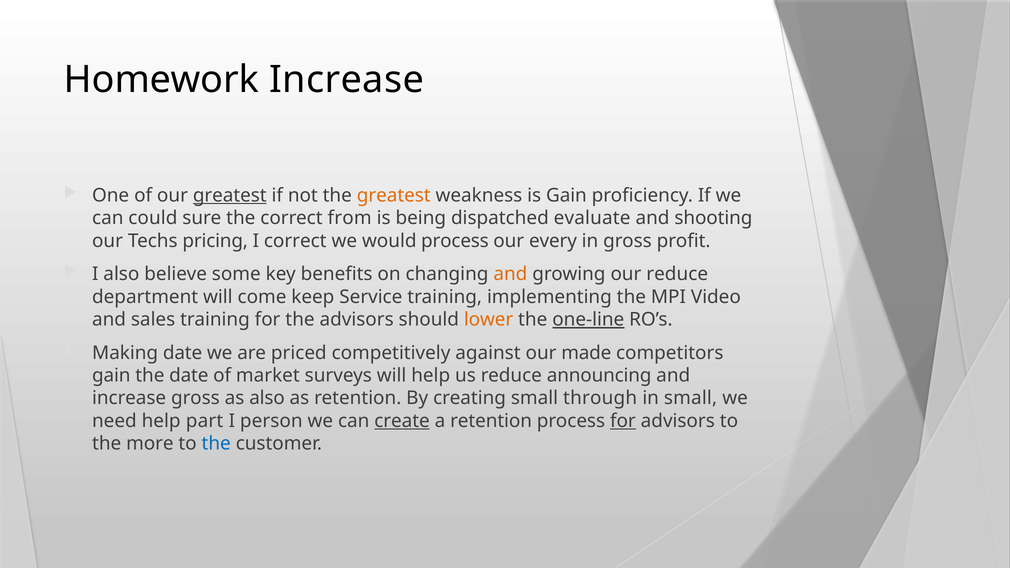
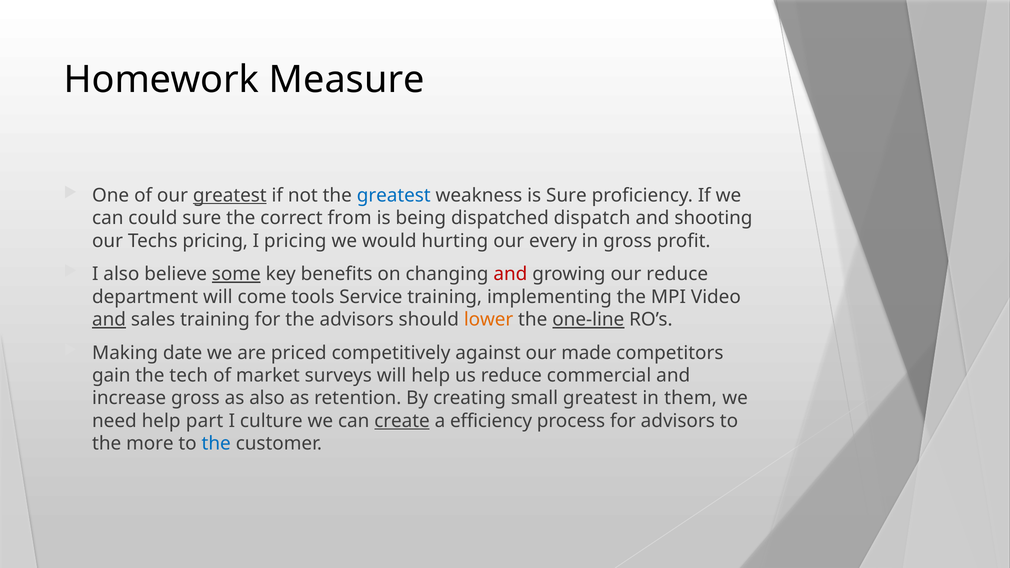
Homework Increase: Increase -> Measure (347, 80)
greatest colour: orange -> blue (394, 195)
is Gain: Gain -> Sure (566, 195)
evaluate: evaluate -> dispatch (592, 218)
I correct: correct -> pricing (295, 241)
would process: process -> hurting (455, 241)
some underline: none -> present (236, 274)
and colour: orange -> red (510, 274)
keep: keep -> tools (313, 297)
and underline: none -> present (109, 320)
the date: date -> tech (189, 376)
announcing: announcing -> commercial (599, 376)
small through: through -> greatest (600, 398)
in small: small -> them (691, 398)
person: person -> culture (271, 421)
a retention: retention -> efficiency (491, 421)
for underline: present -> none (623, 421)
